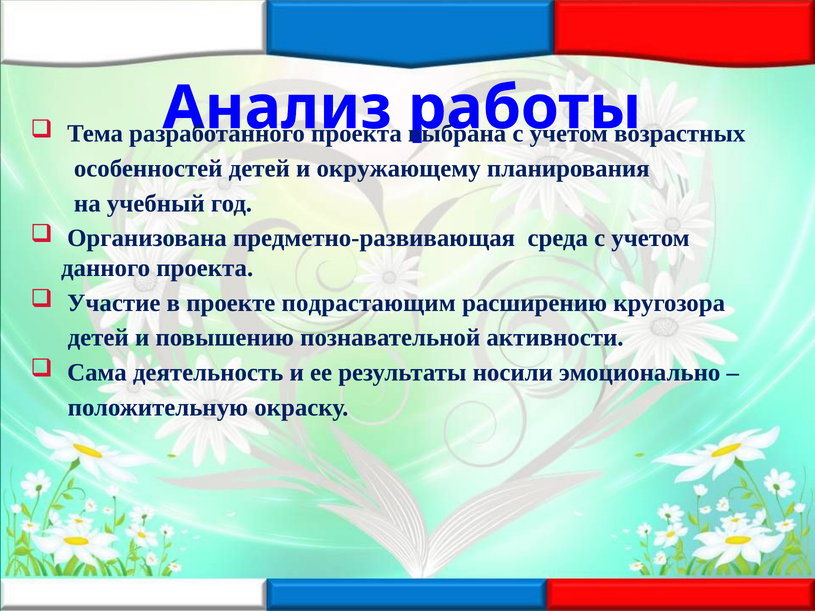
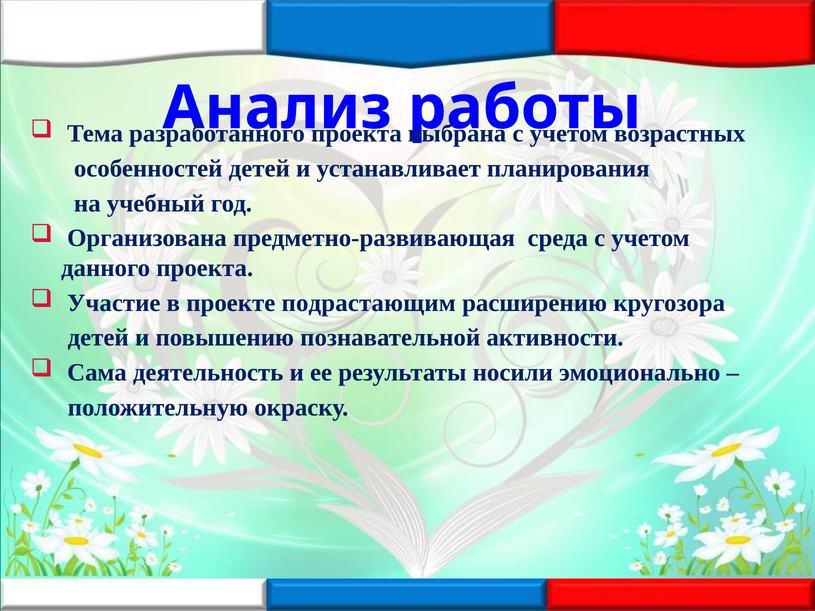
окружающему: окружающему -> устанавливает (399, 169)
